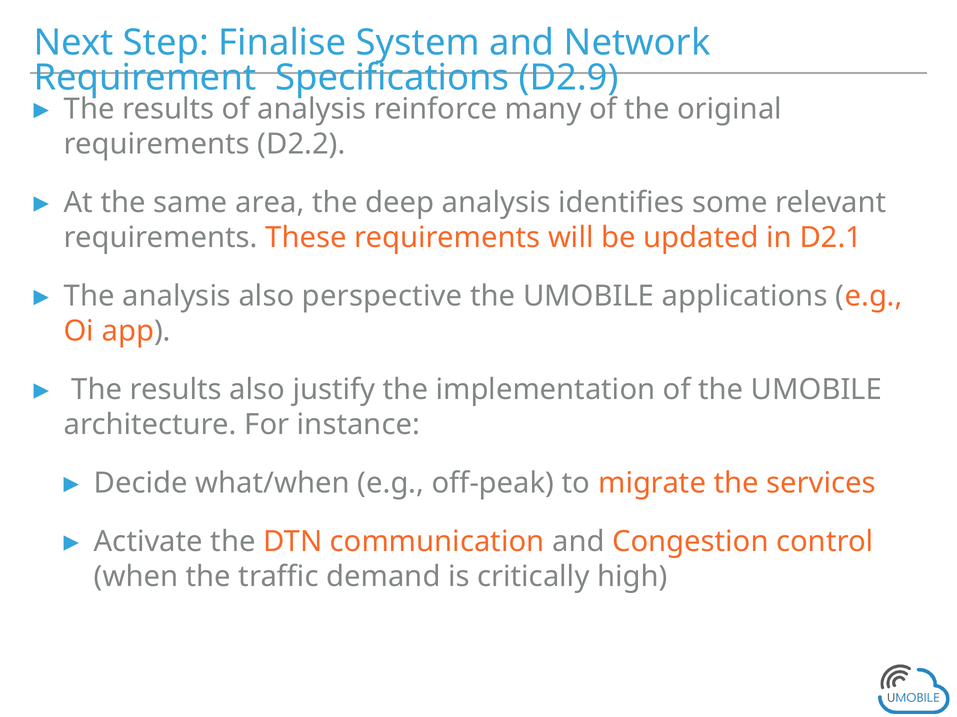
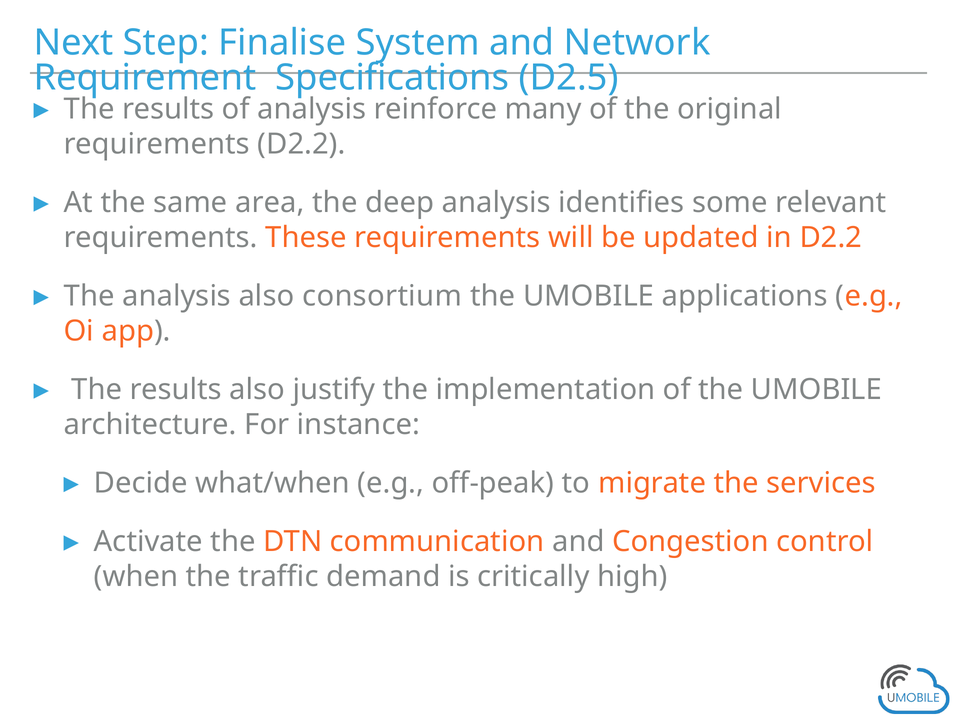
D2.9: D2.9 -> D2.5 (569, 78)
in D2.1: D2.1 -> D2.2 (831, 238)
perspective: perspective -> consortium (382, 296)
